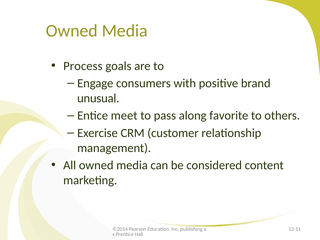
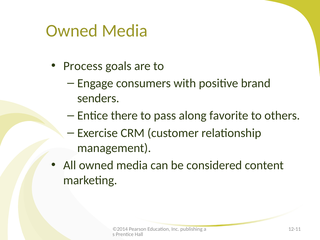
unusual: unusual -> senders (98, 98)
meet: meet -> there (124, 116)
